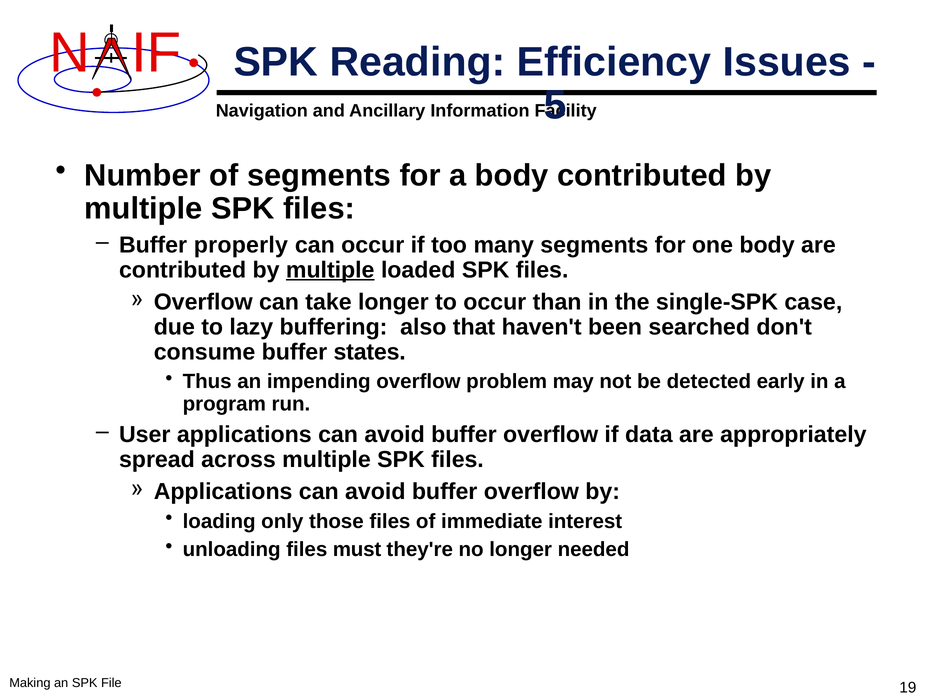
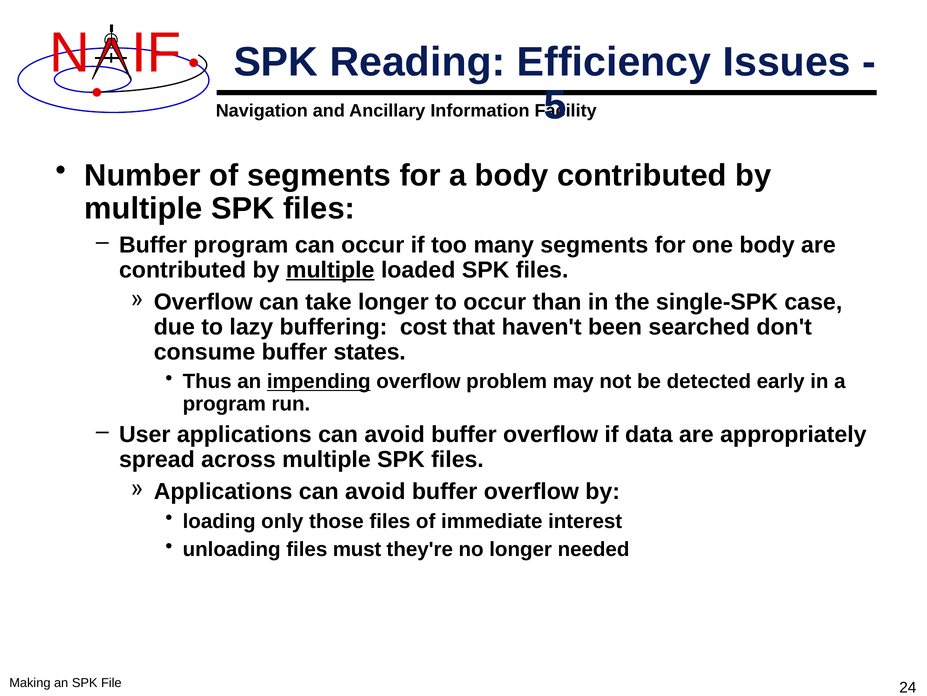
Buffer properly: properly -> program (241, 245)
also: also -> cost (423, 327)
impending underline: none -> present (319, 381)
19: 19 -> 24 (908, 687)
